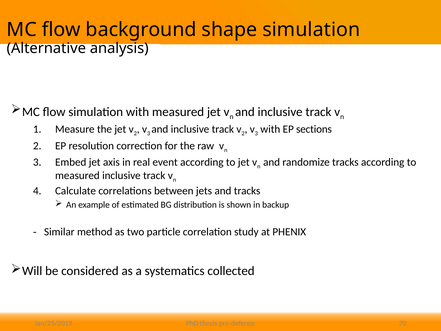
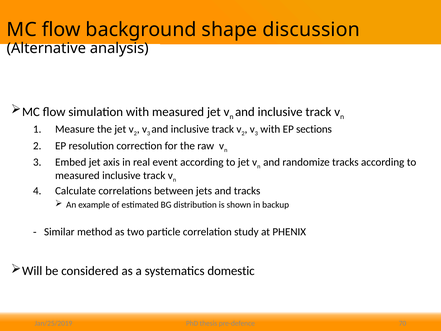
shape simulation: simulation -> discussion (311, 30)
collected: collected -> domestic (231, 271)
